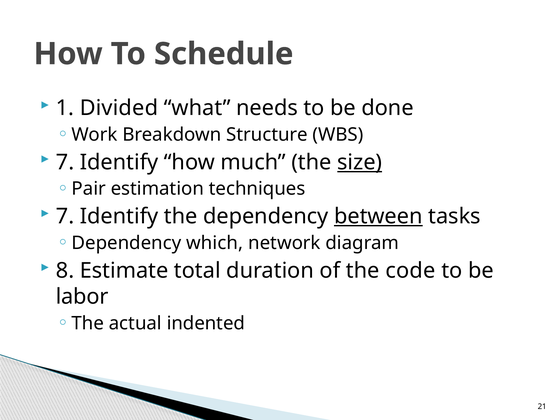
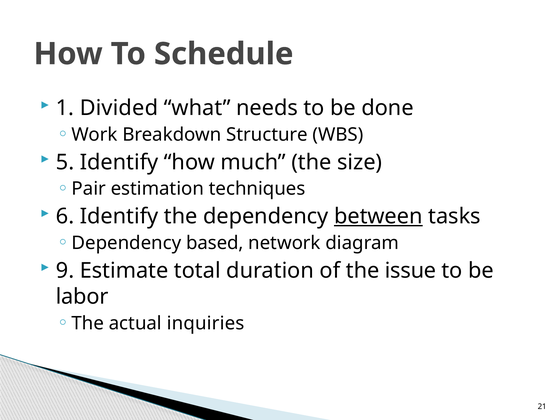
7: 7 -> 5 (65, 162)
size underline: present -> none (360, 162)
7: 7 -> 6 (65, 216)
which: which -> based (215, 243)
8: 8 -> 9 (65, 271)
code: code -> issue (411, 271)
indented: indented -> inquiries (206, 323)
